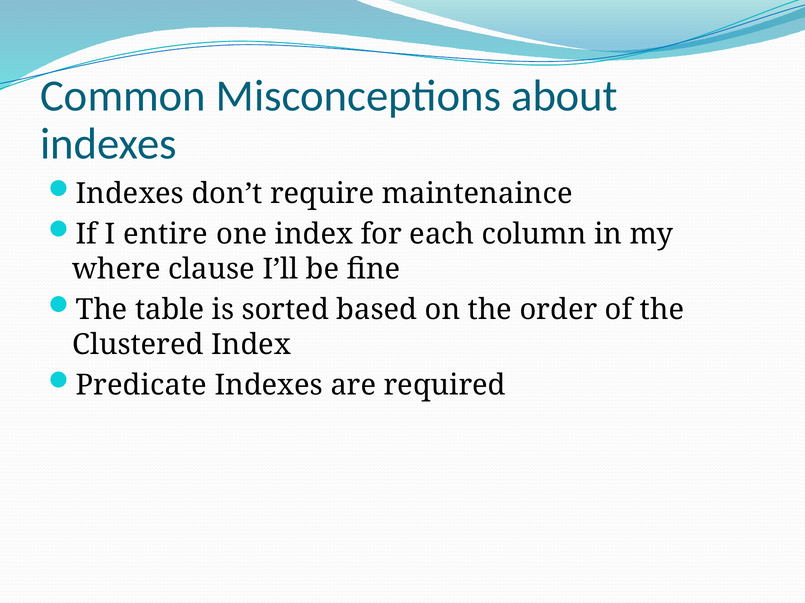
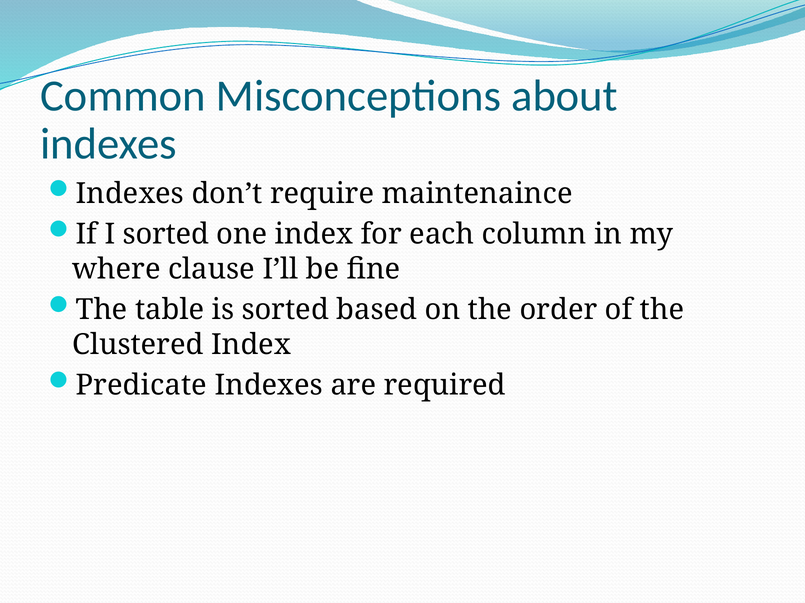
I entire: entire -> sorted (166, 234)
